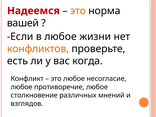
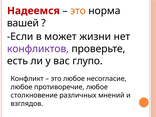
в любое: любое -> может (61, 37)
конфликтов colour: orange -> purple (38, 49)
когда: когда -> глупо (88, 61)
